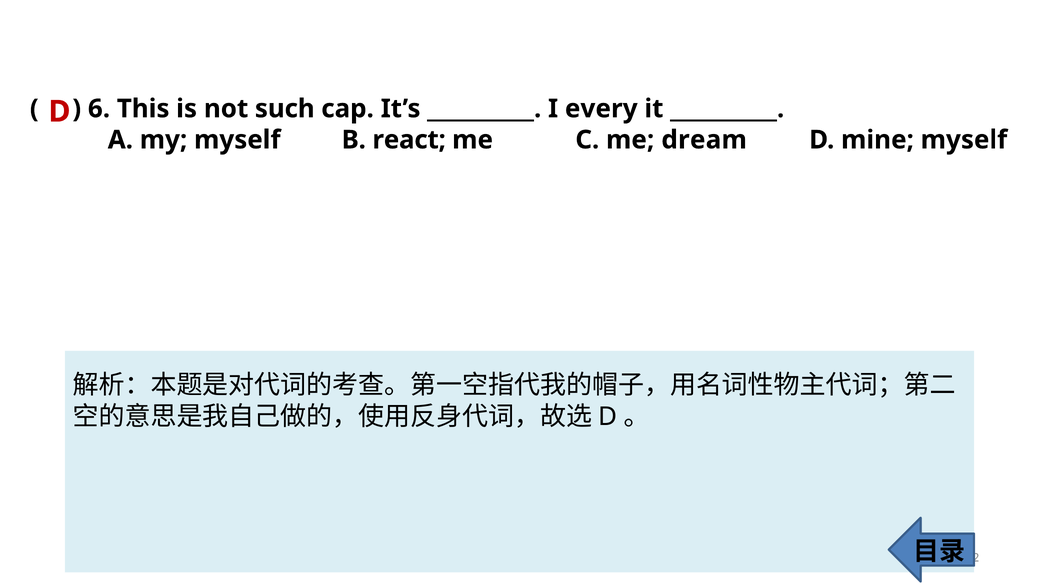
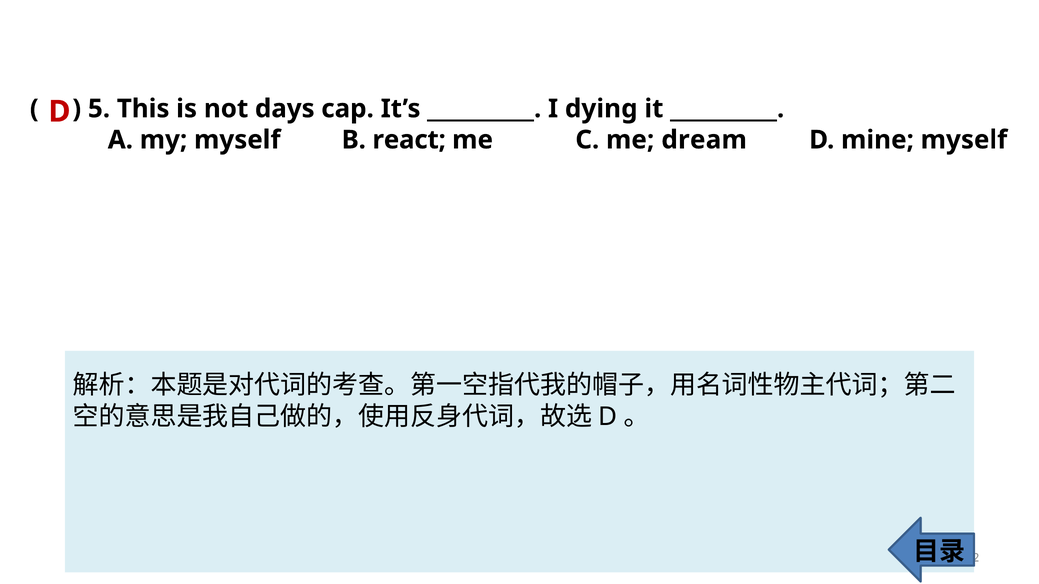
6: 6 -> 5 (99, 109)
such: such -> days (285, 109)
every: every -> dying (601, 109)
